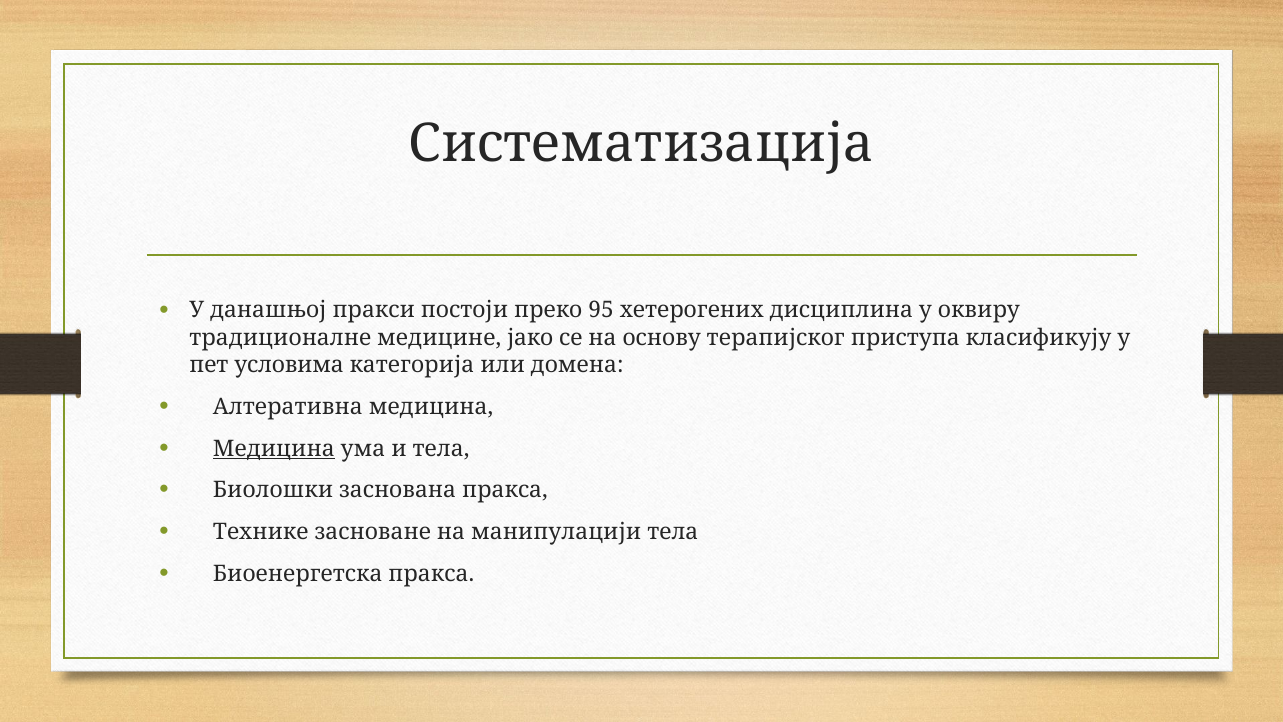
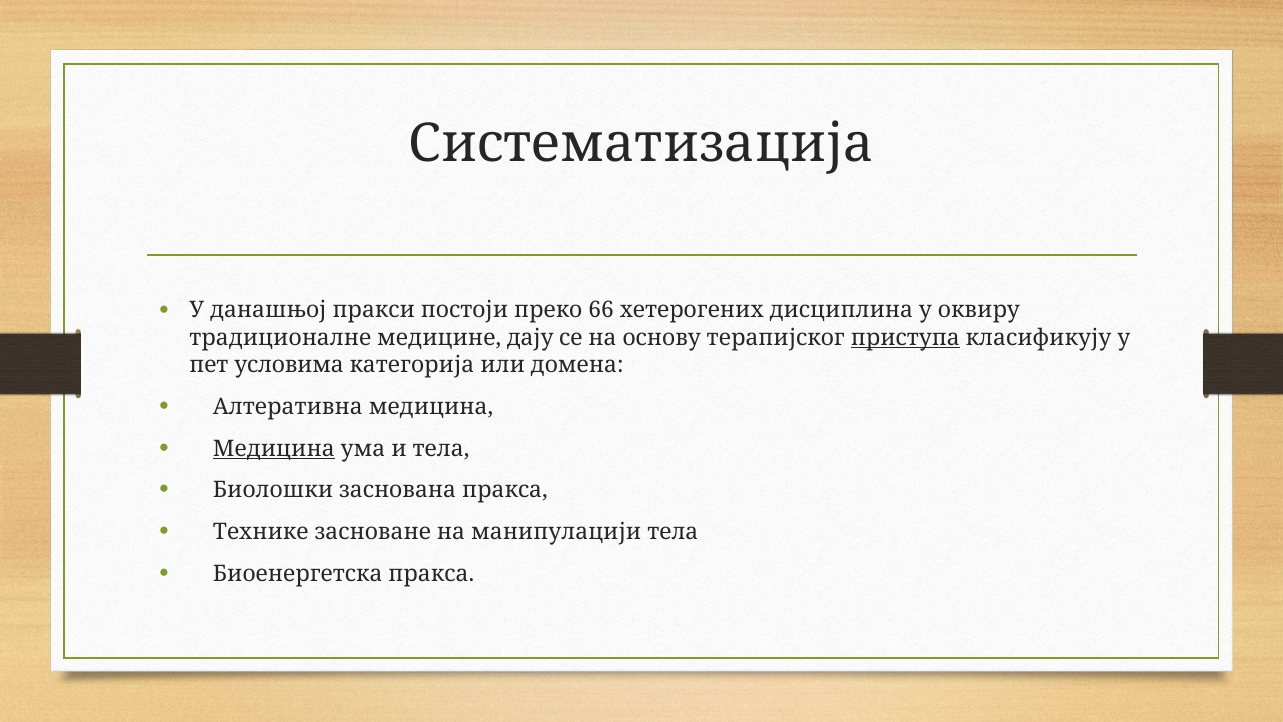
95: 95 -> 66 (601, 310)
јако: јако -> дају (530, 338)
приступа underline: none -> present (905, 338)
